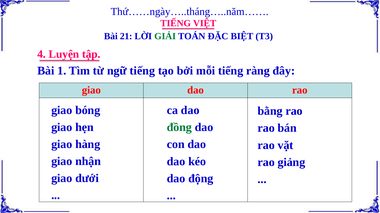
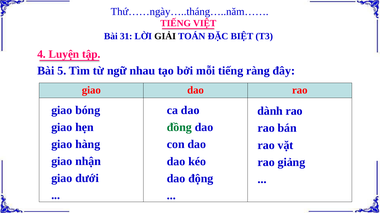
21: 21 -> 31 (126, 36)
GIẢI colour: green -> black (165, 36)
1: 1 -> 5 (62, 71)
ngữ tiếng: tiếng -> nhau (142, 71)
bằng: bằng -> dành (270, 111)
